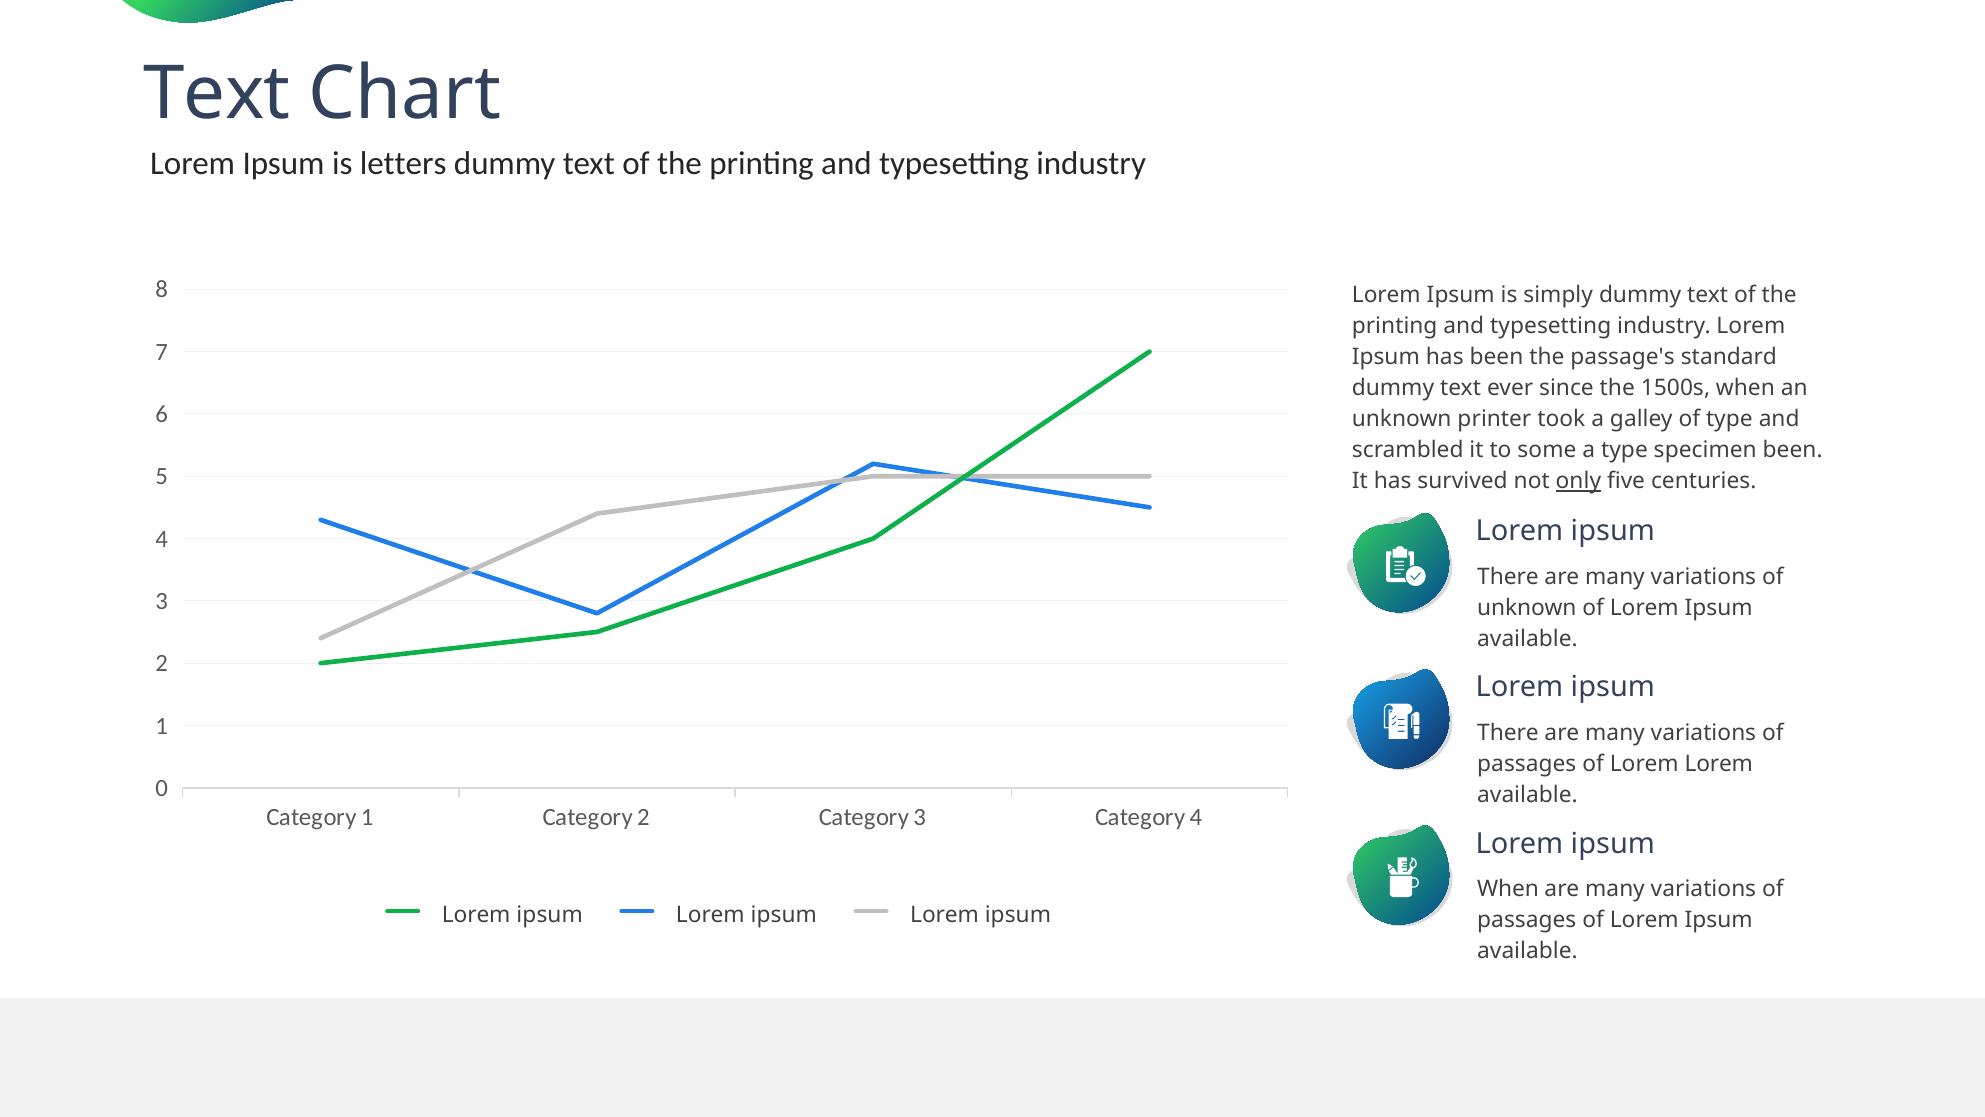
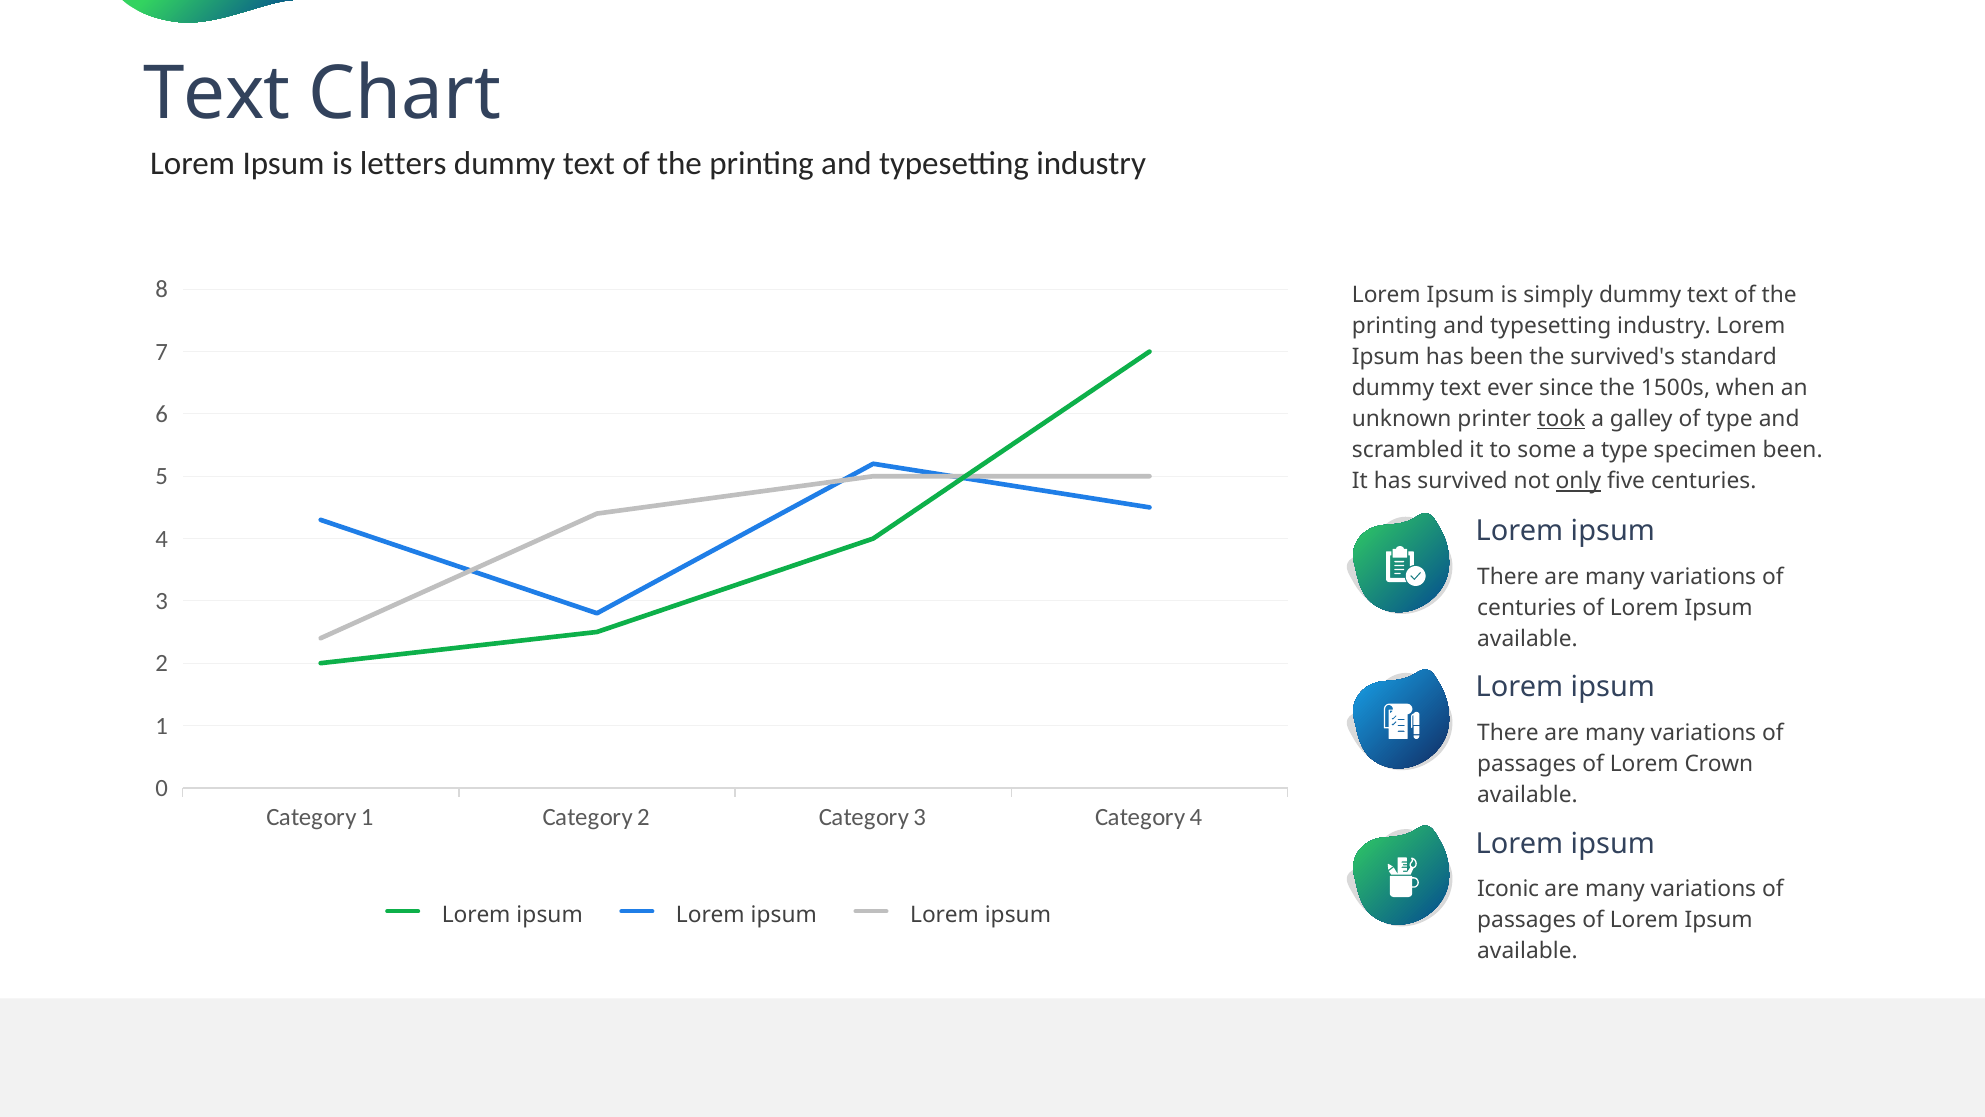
passage's: passage's -> survived's (1623, 357)
took underline: none -> present (1561, 419)
unknown: unknown -> centuries (1527, 608)
Lorem Lorem: Lorem -> Crown (1719, 764)
When: When -> Iconic (1508, 889)
